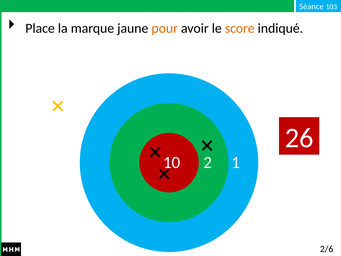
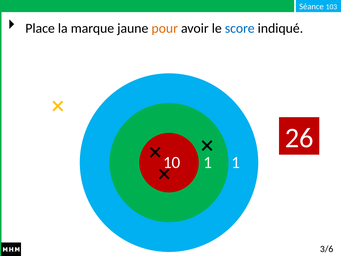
score colour: orange -> blue (240, 28)
10 2: 2 -> 1 (208, 162)
2/6: 2/6 -> 3/6 (327, 249)
